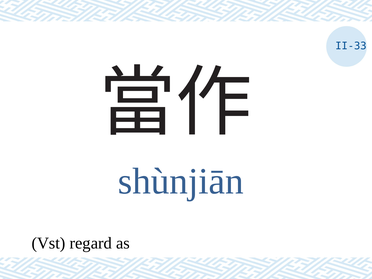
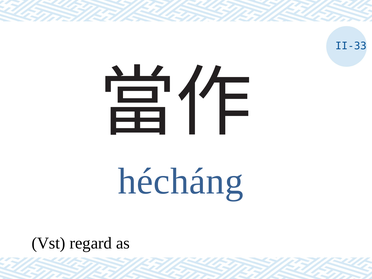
shùnjiān: shùnjiān -> hécháng (181, 181)
